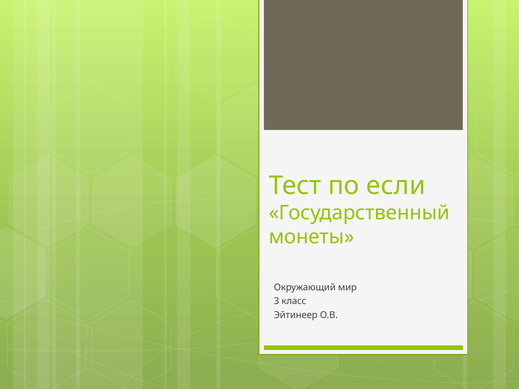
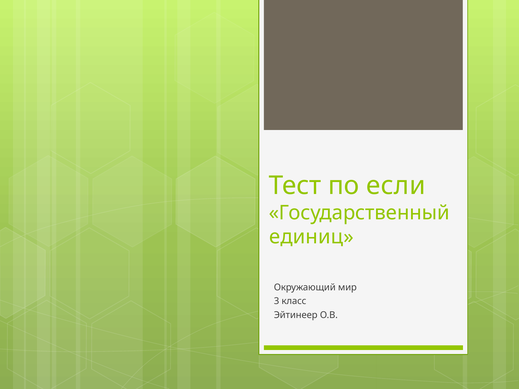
монеты: монеты -> единиц (311, 237)
